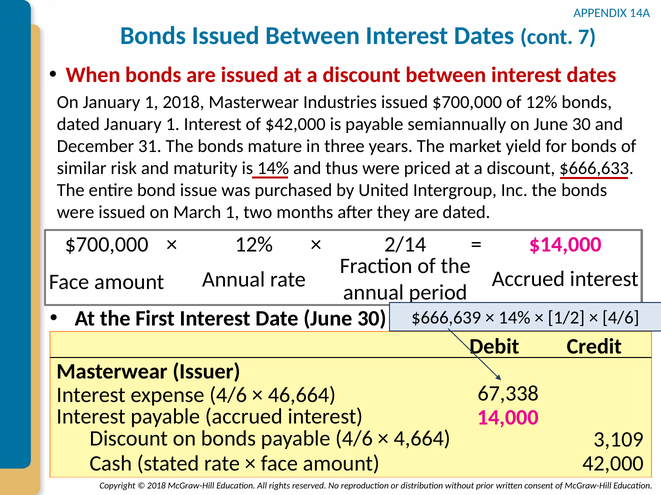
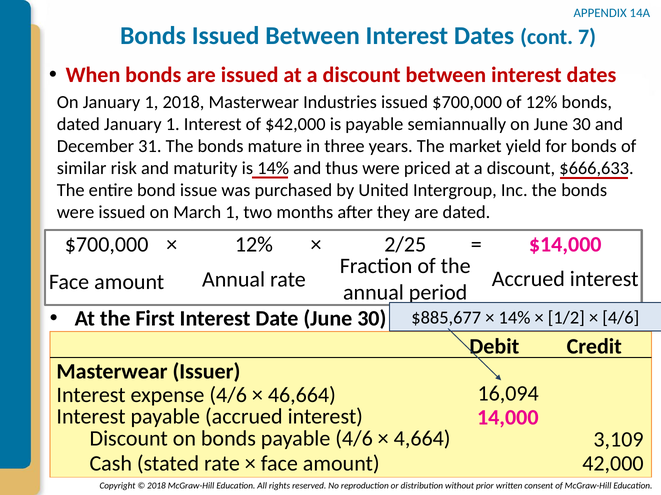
2/14: 2/14 -> 2/25 (405, 245)
$666,639: $666,639 -> $885,677 (446, 318)
67,338: 67,338 -> 16,094 (508, 394)
